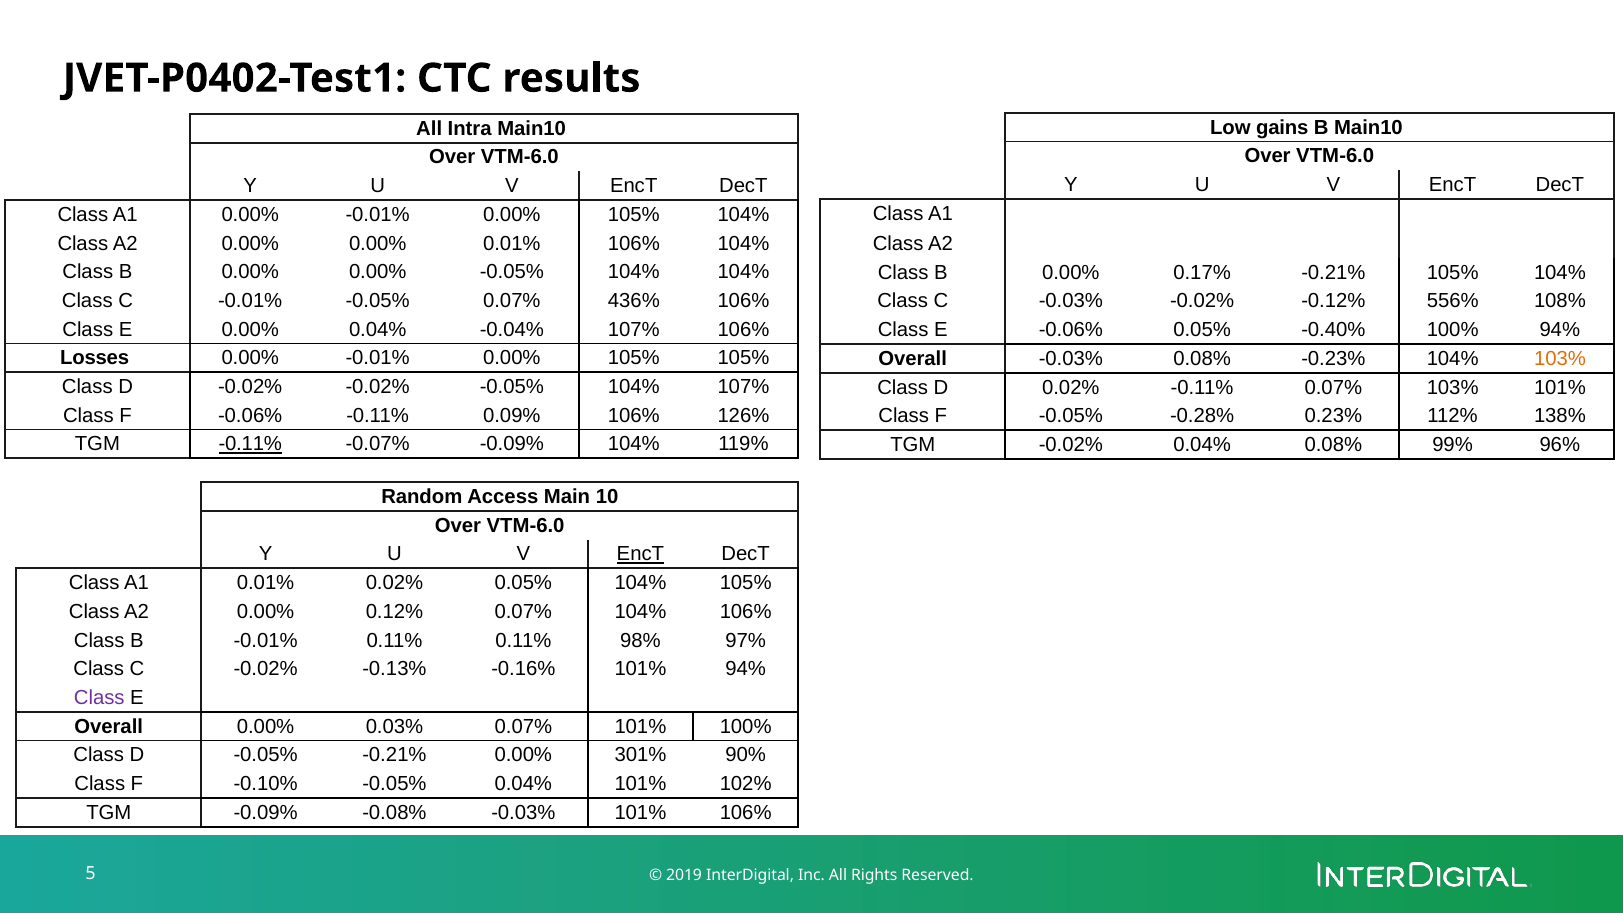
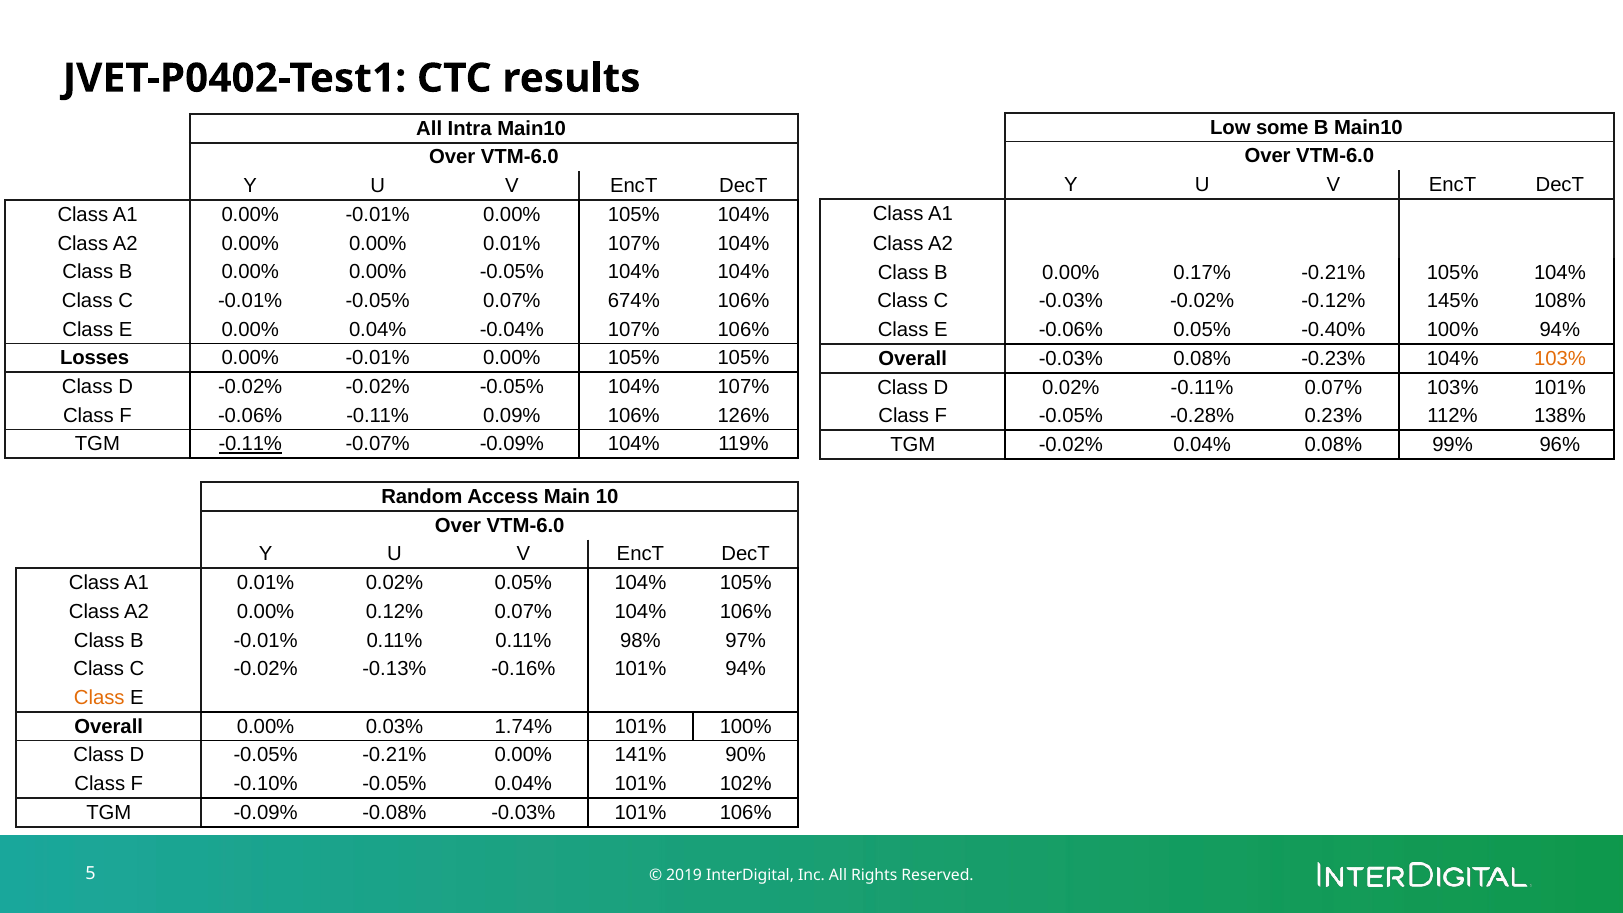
gains: gains -> some (1282, 127)
0.01% 106%: 106% -> 107% (634, 243)
436%: 436% -> 674% (634, 301)
556%: 556% -> 145% (1453, 301)
EncT underline: present -> none (640, 554)
Class colour: purple -> orange (99, 698)
0.03% 0.07%: 0.07% -> 1.74% (523, 726)
301%: 301% -> 141% (641, 755)
